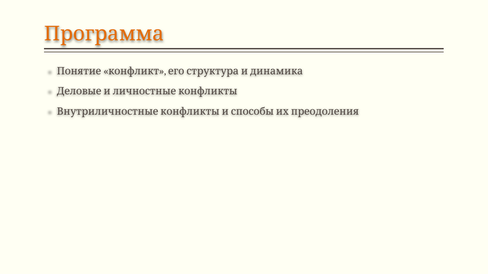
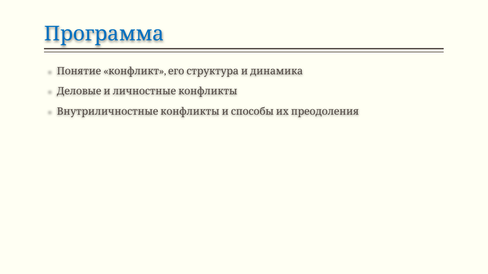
Программа colour: orange -> blue (104, 34)
